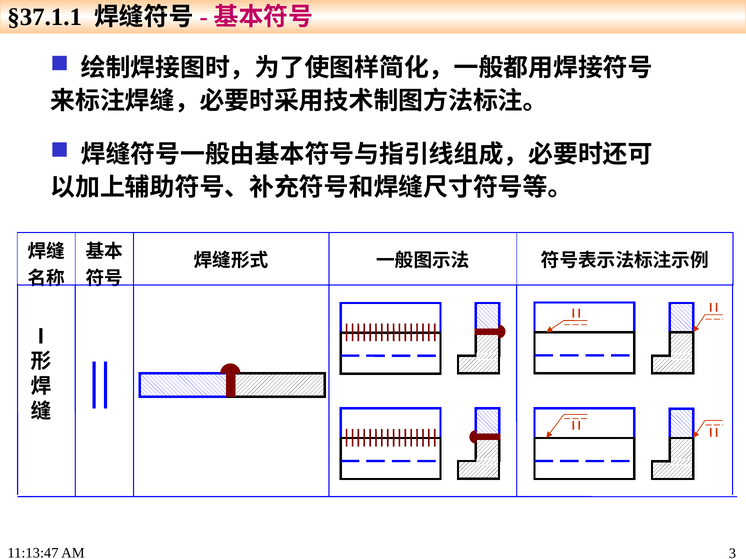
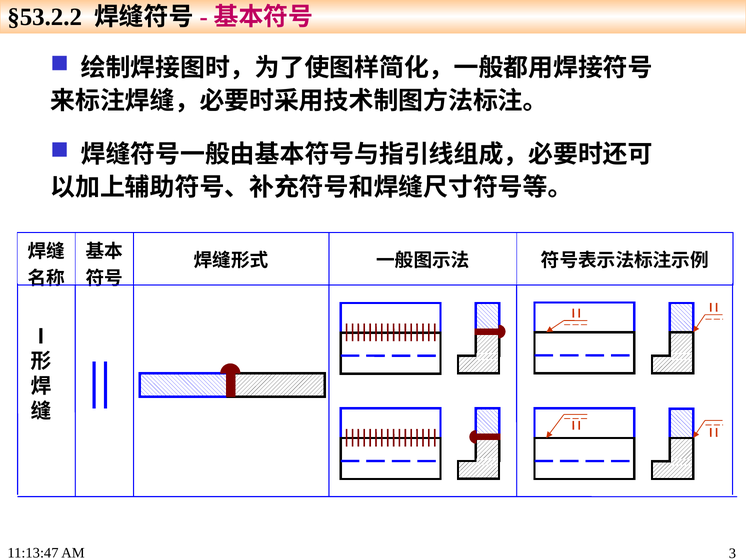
§37.1.1: §37.1.1 -> §53.2.2 (45, 17)
